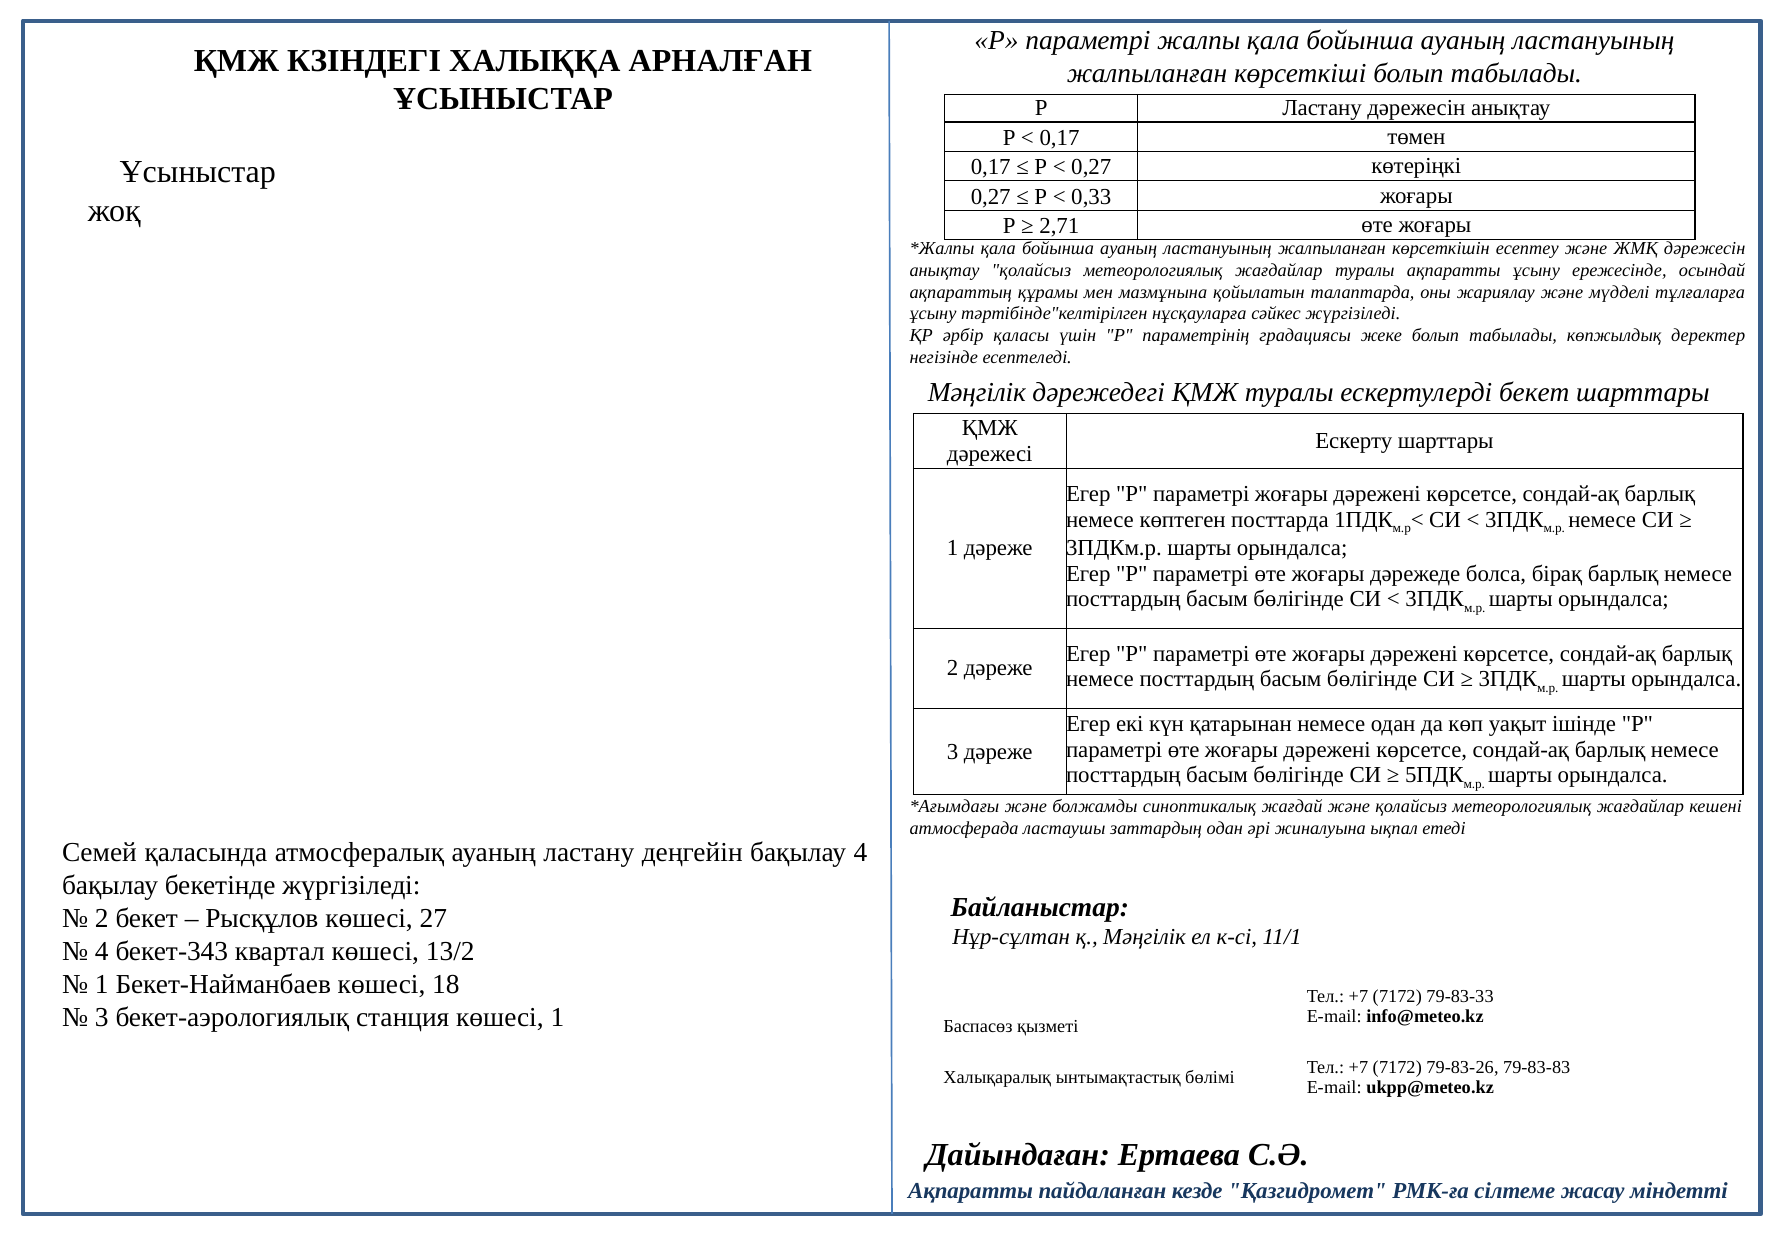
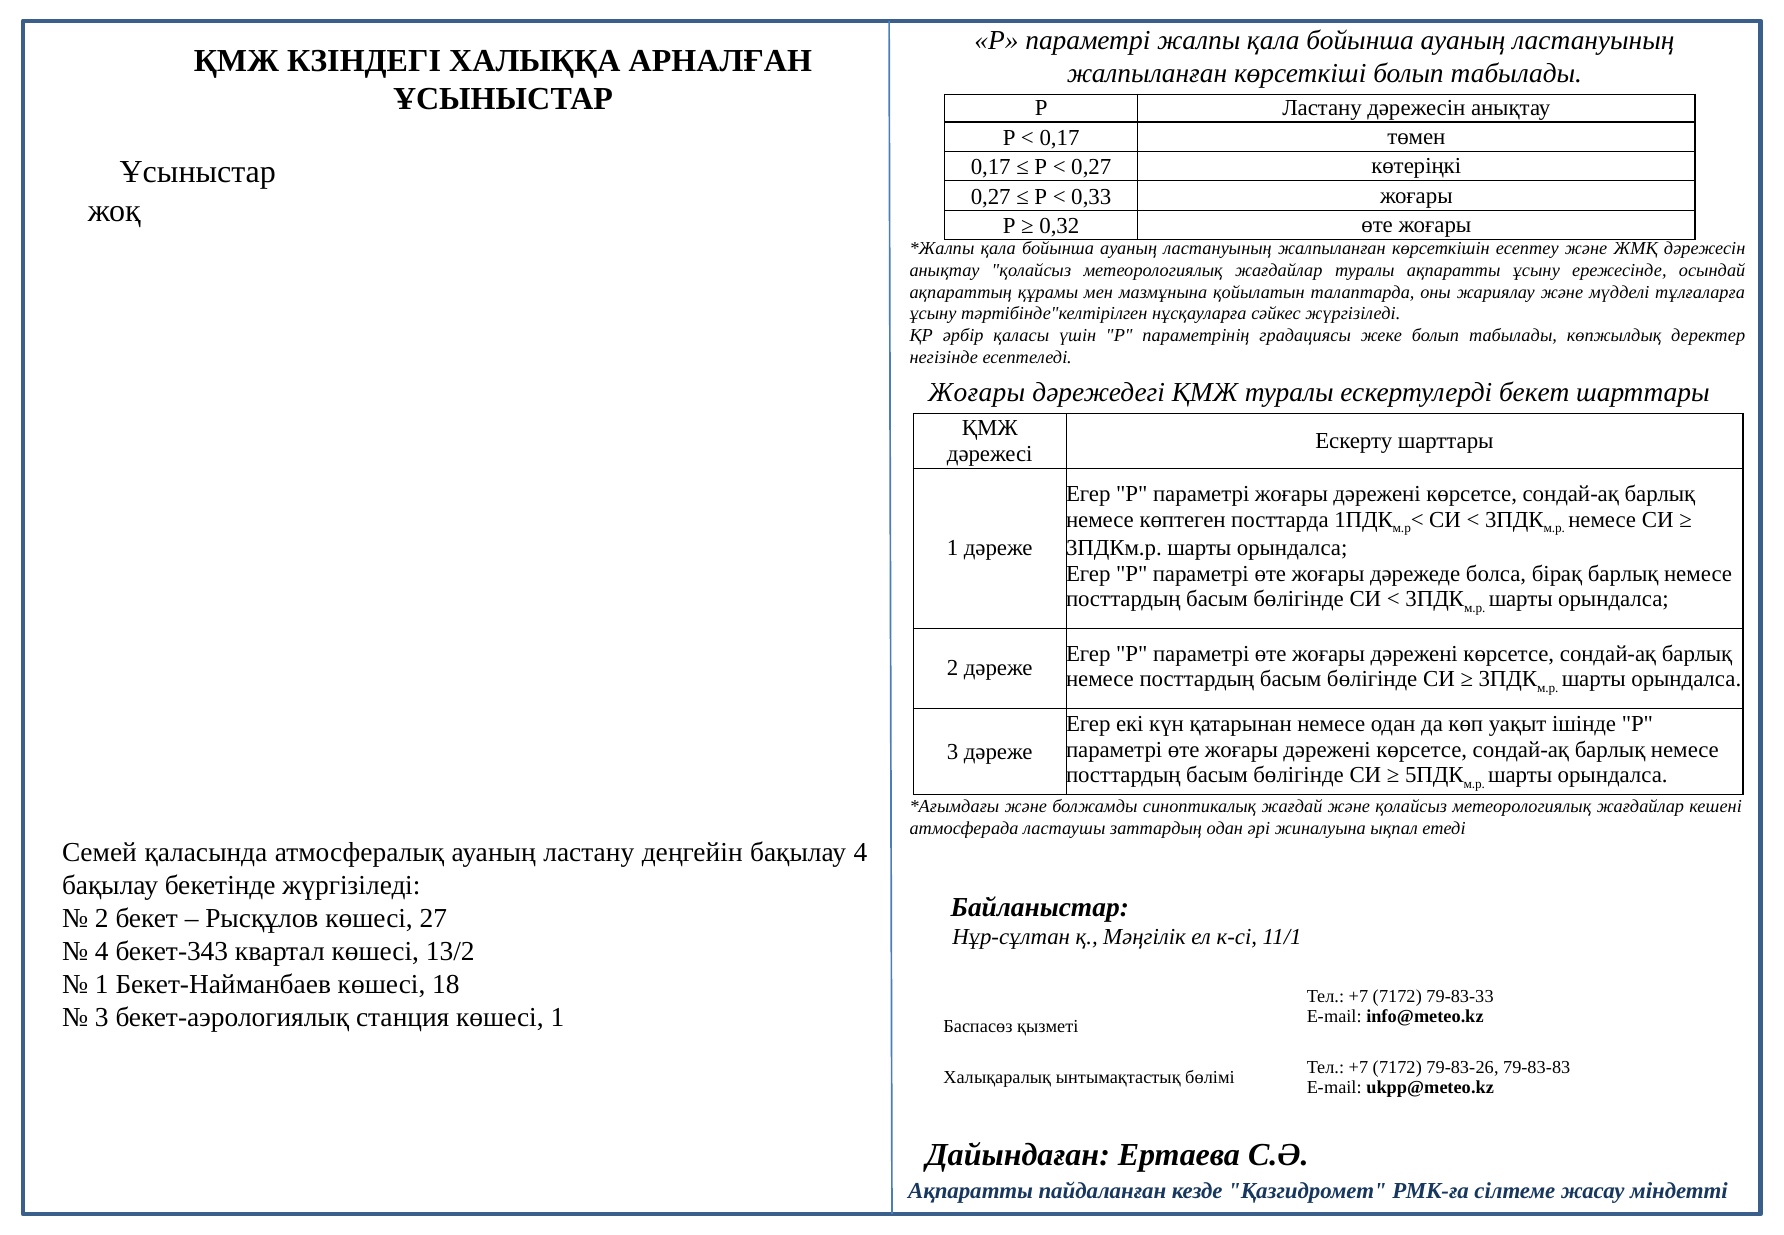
2,71: 2,71 -> 0,32 (1059, 226)
Мәңгілік: Мәңгілік -> Жоғары (977, 393)
